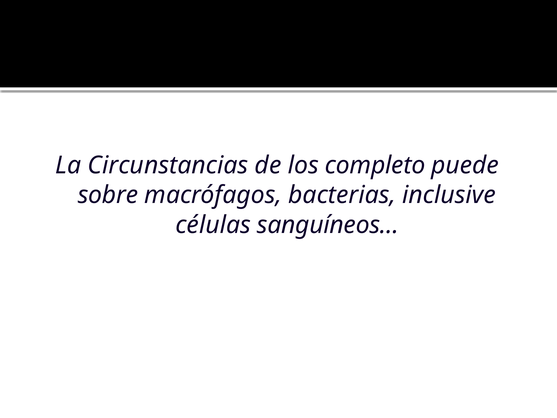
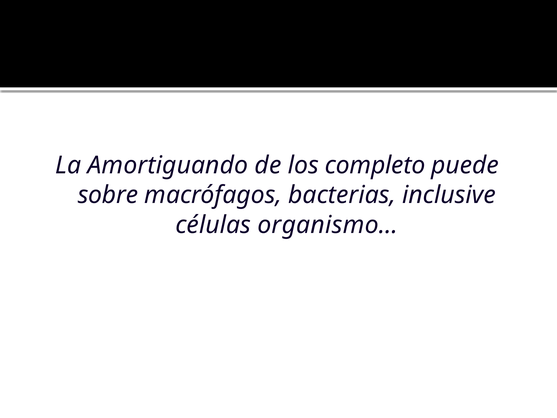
Circunstancias: Circunstancias -> Amortiguando (168, 165)
sanguíneos…: sanguíneos… -> organismo… (328, 225)
